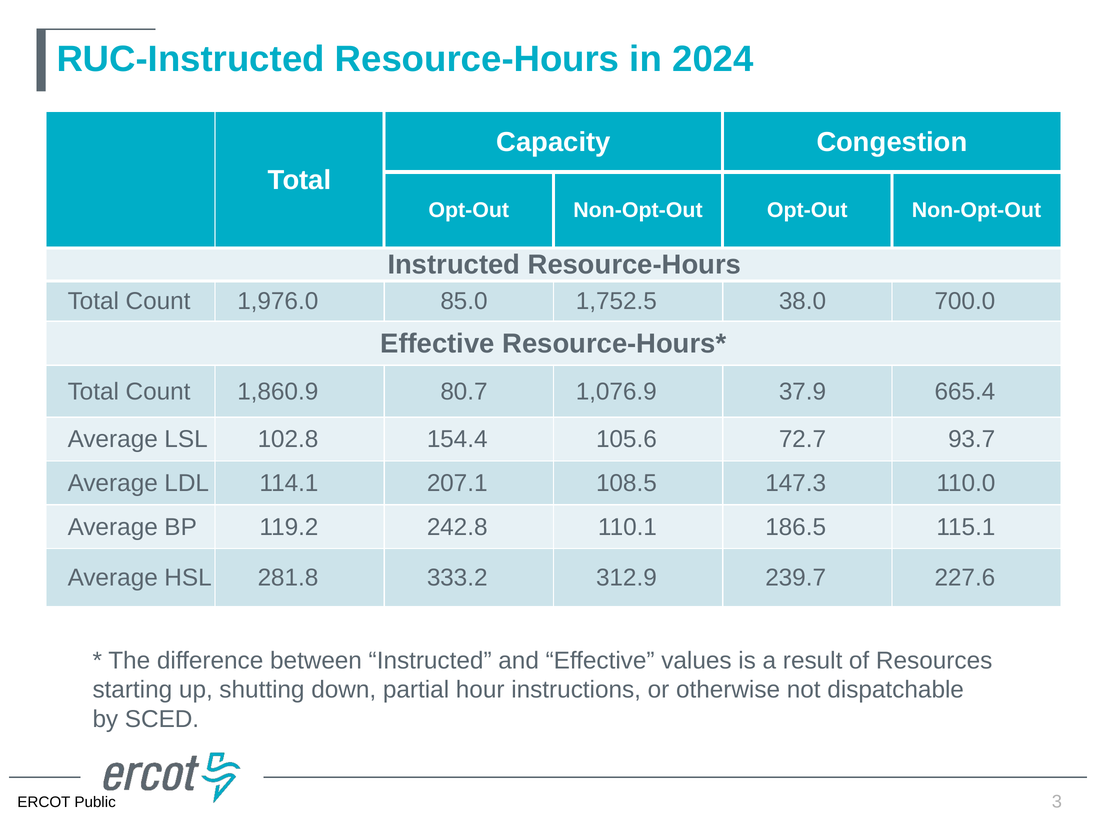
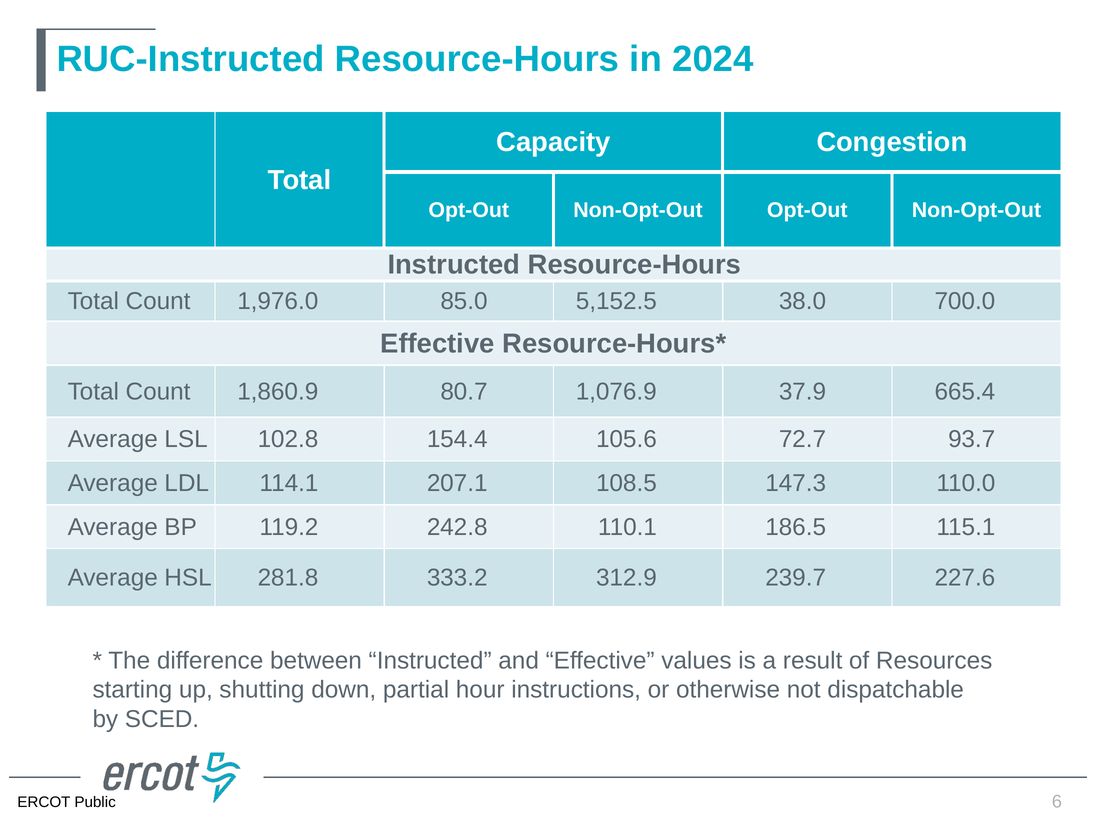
1,752.5: 1,752.5 -> 5,152.5 (616, 302)
3: 3 -> 6 (1057, 802)
